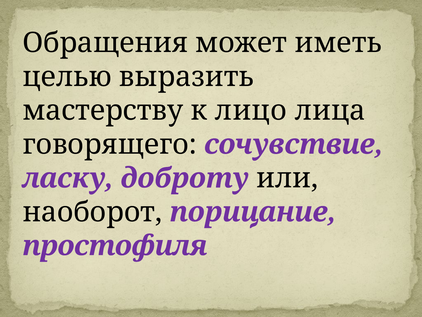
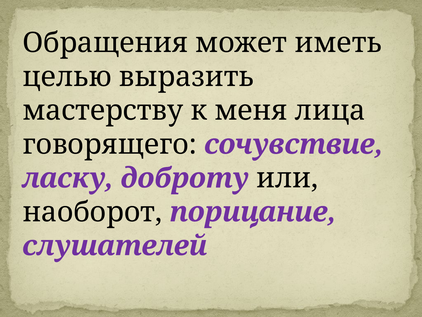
лицо: лицо -> меня (251, 110)
простофиля: простофиля -> слушателей (115, 245)
